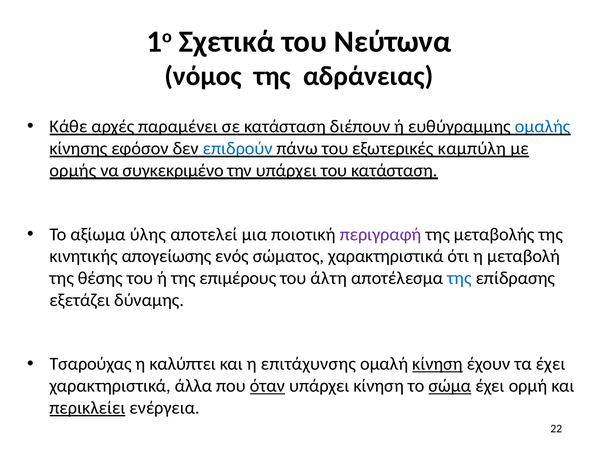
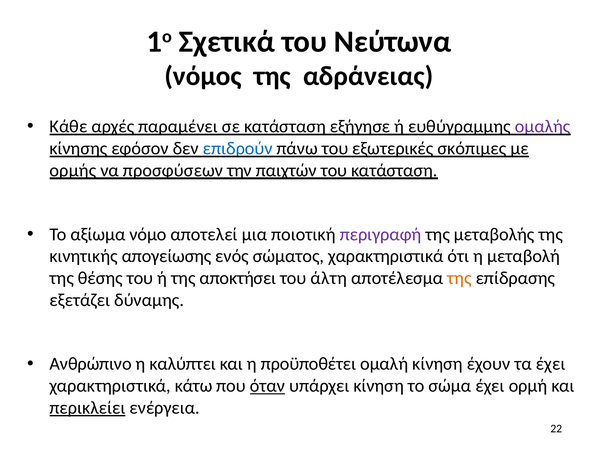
διέπουν: διέπουν -> εξήγησε (360, 126)
ομαλής colour: blue -> purple (543, 126)
καμπύλη: καμπύλη -> σκόπιμες (472, 148)
συγκεκριμένο: συγκεκριμένο -> προσφύσεων (173, 170)
την υπάρχει: υπάρχει -> παιχτών (286, 170)
ύλης: ύλης -> νόμο (148, 234)
επιμέρους: επιμέρους -> αποκτήσει (238, 278)
της colour: blue -> orange (459, 278)
Τσαρούχας: Τσαρούχας -> Ανθρώπινο (91, 364)
επιτάχυνσης: επιτάχυνσης -> προϋποθέτει (309, 364)
κίνηση underline: present -> none (437, 364)
άλλα: άλλα -> κάτω (194, 385)
σώμα underline: present -> none (450, 385)
